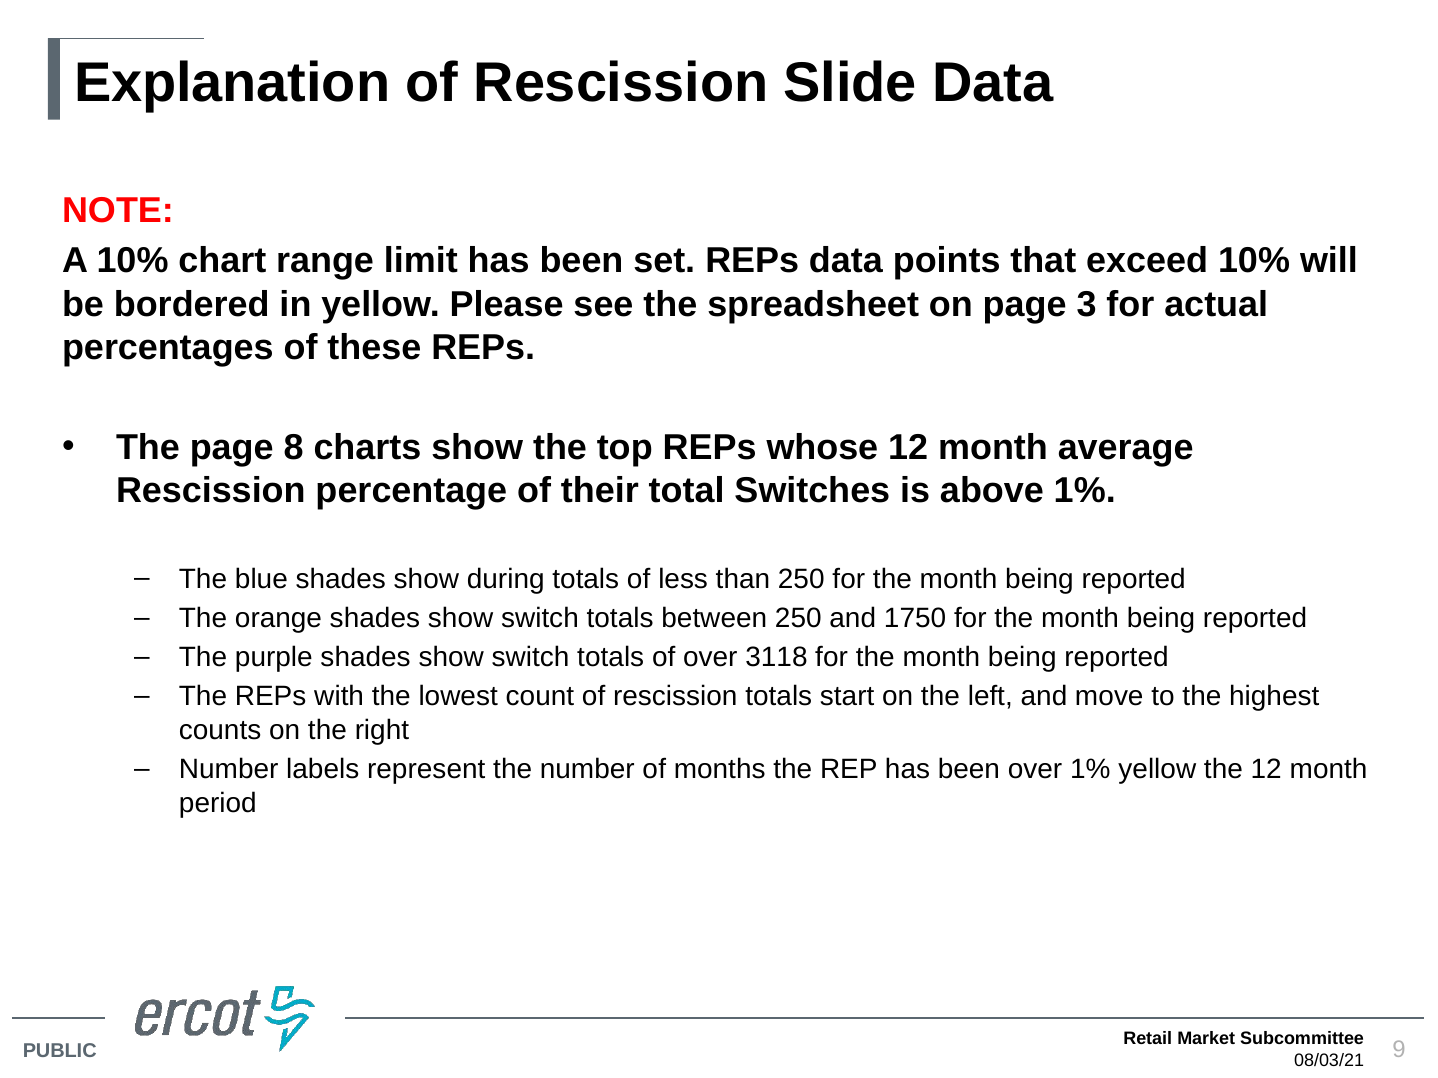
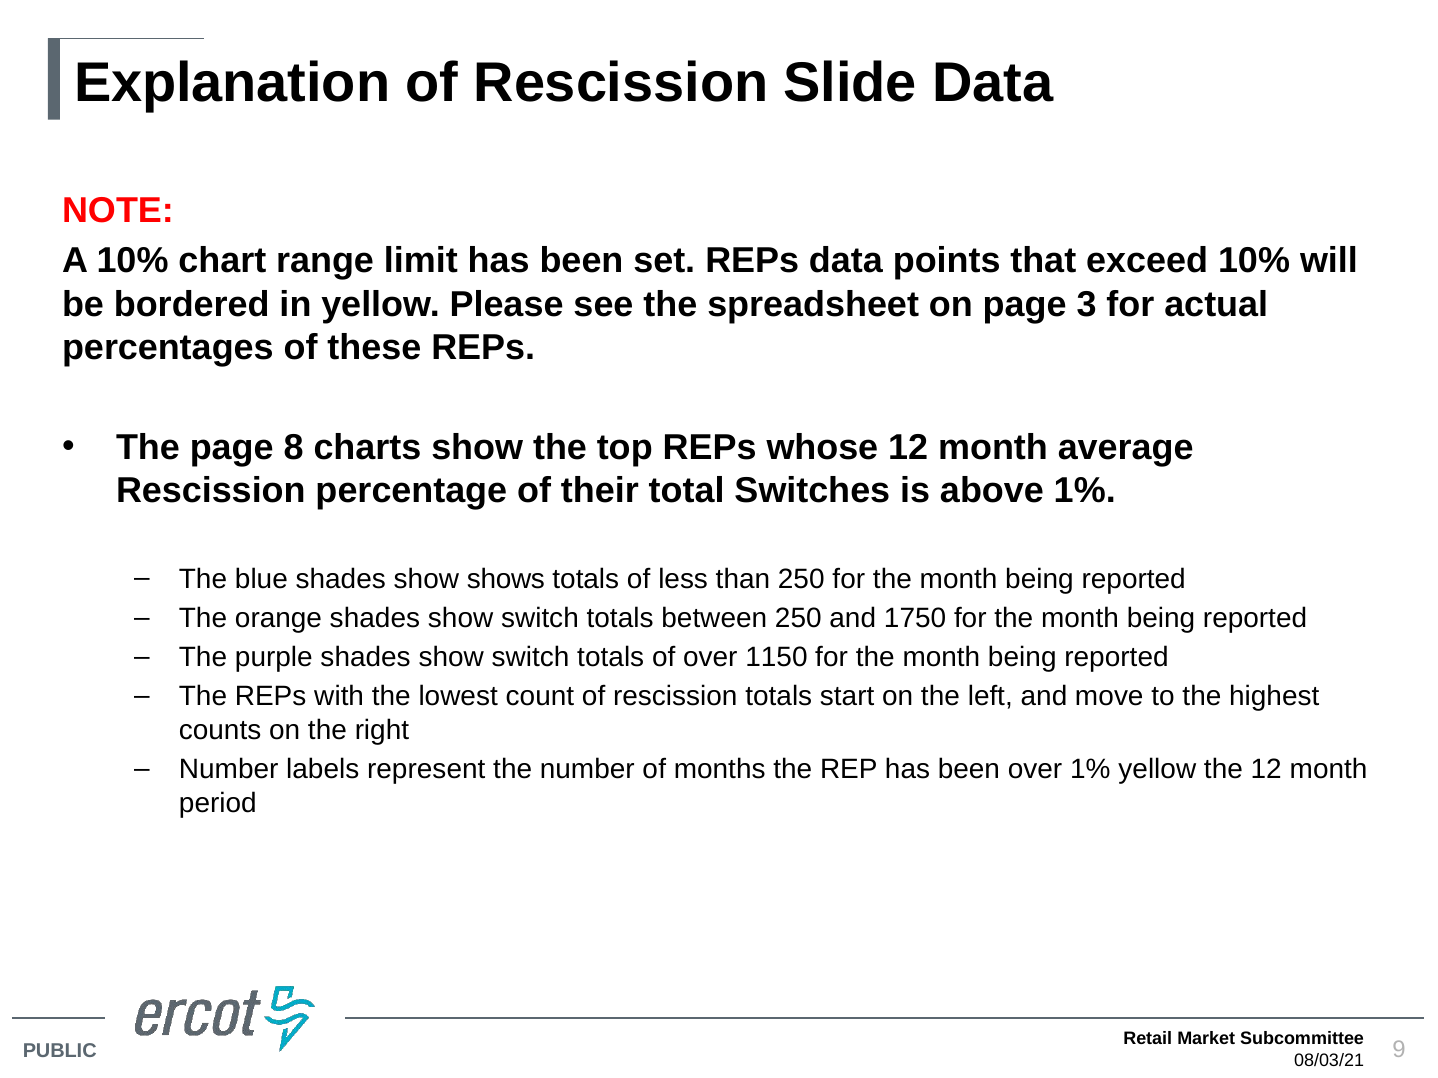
during: during -> shows (506, 579)
3118: 3118 -> 1150 (776, 658)
